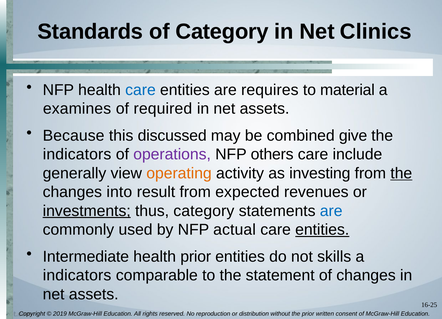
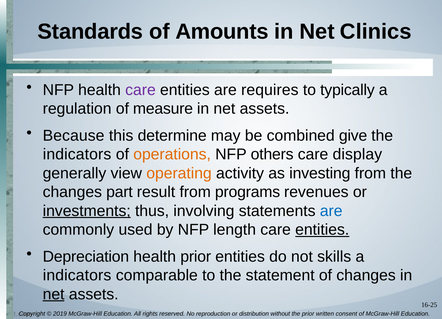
of Category: Category -> Amounts (222, 32)
care colour: blue -> purple (140, 90)
material: material -> typically (347, 90)
examines: examines -> regulation (77, 109)
required: required -> measure (163, 109)
discussed: discussed -> determine (172, 136)
operations colour: purple -> orange (172, 155)
include: include -> display (357, 155)
the underline: present -> none (401, 173)
into: into -> part (119, 192)
expected: expected -> programs (248, 192)
thus category: category -> involving (204, 211)
actual: actual -> length (235, 230)
Intermediate: Intermediate -> Depreciation (86, 257)
net underline: none -> present (54, 294)
